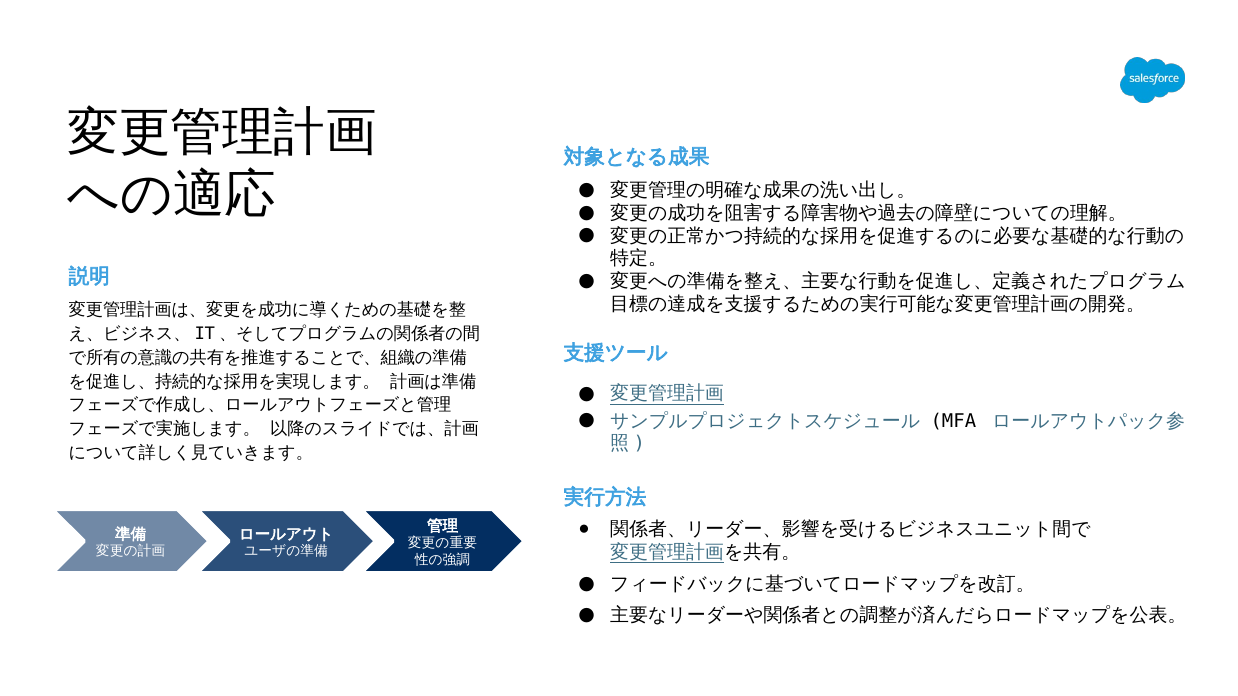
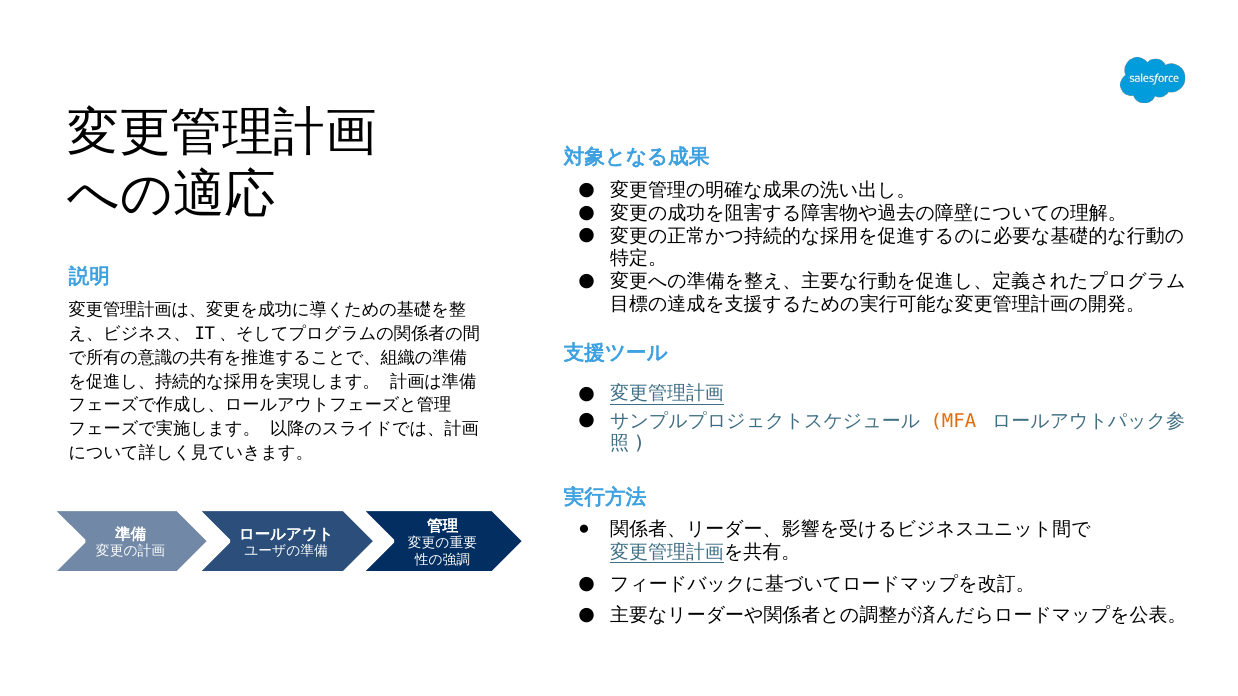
MFA colour: black -> orange (953, 421)
